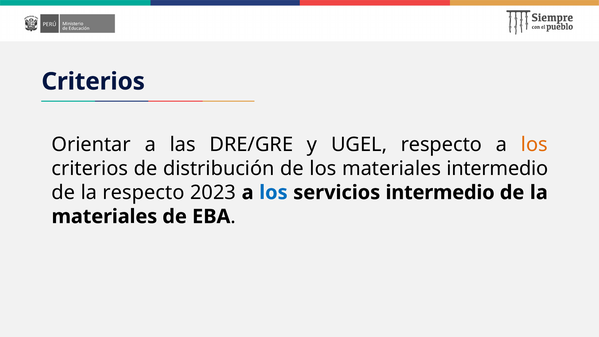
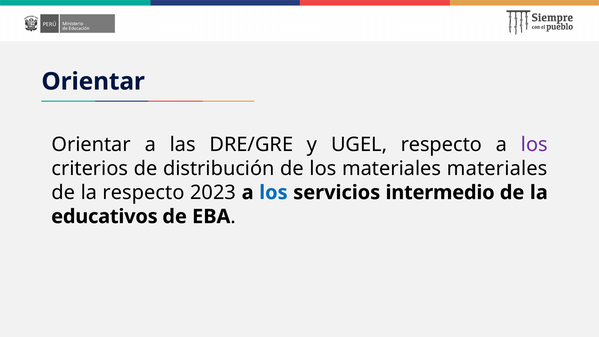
Criterios: Criterios -> Orientar (93, 81)
los colour: orange -> purple (534, 145)
materiales intermedio: intermedio -> materiales (497, 169)
materiales: materiales -> educativos (104, 216)
